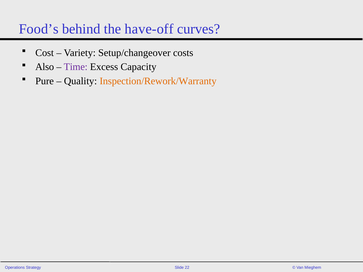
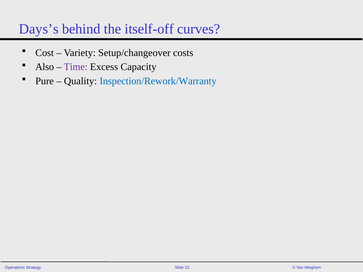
Food’s: Food’s -> Days’s (39, 29)
have-off: have-off -> itself-off (149, 29)
Inspection/Rework/Warranty colour: orange -> blue (158, 81)
